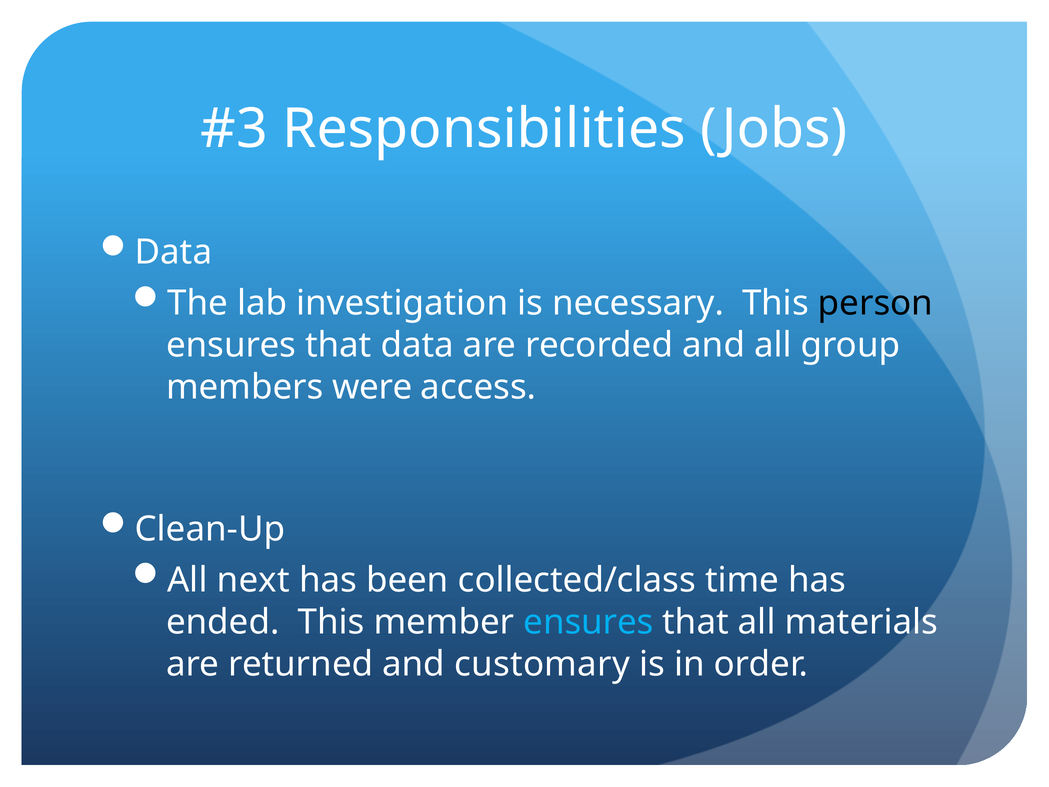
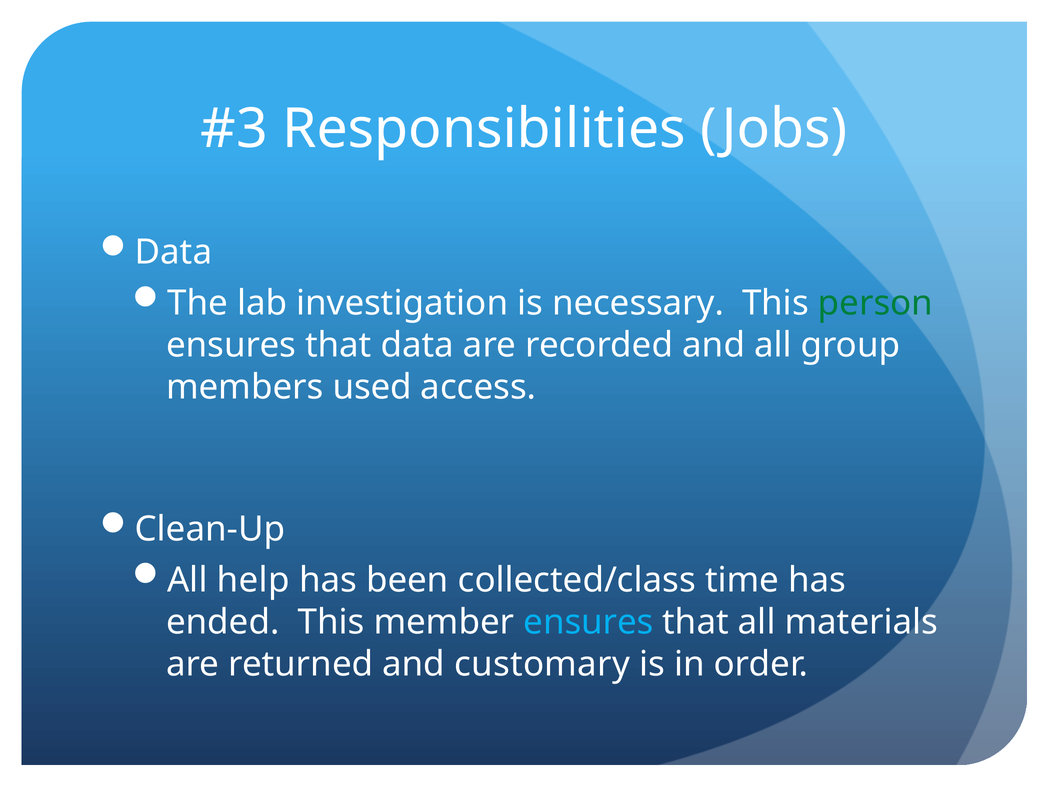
person colour: black -> green (875, 303)
were: were -> used (372, 387)
next: next -> help (253, 580)
